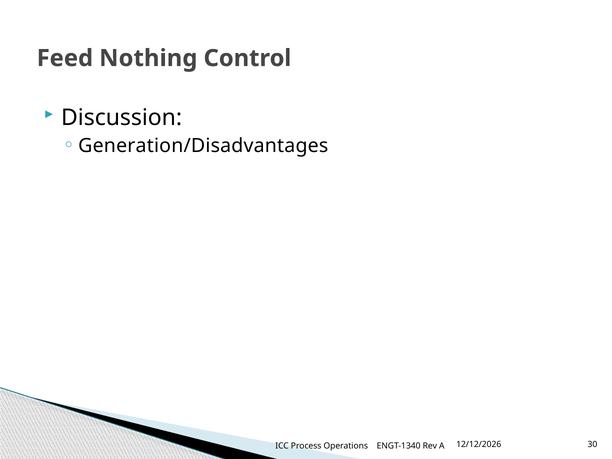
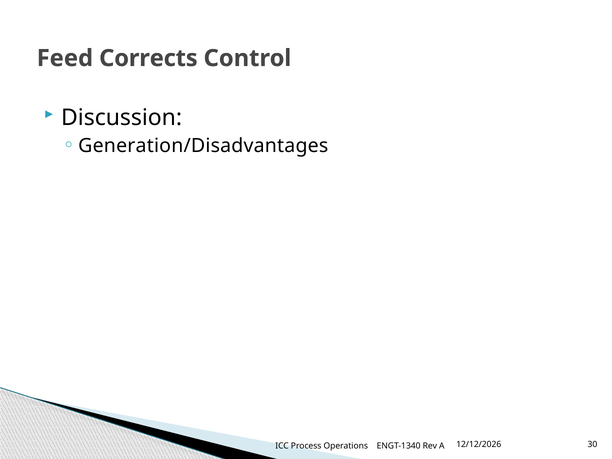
Nothing: Nothing -> Corrects (148, 58)
